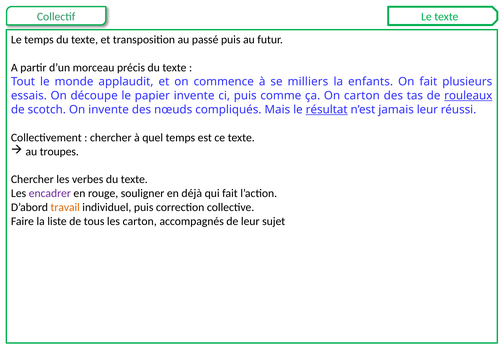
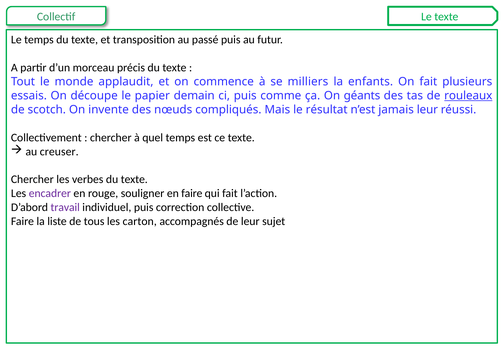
papier invente: invente -> demain (194, 96)
On carton: carton -> géants (362, 96)
résultat underline: present -> none (327, 110)
troupes: troupes -> creuser (59, 152)
en déjà: déjà -> faire (192, 193)
travail colour: orange -> purple (65, 207)
